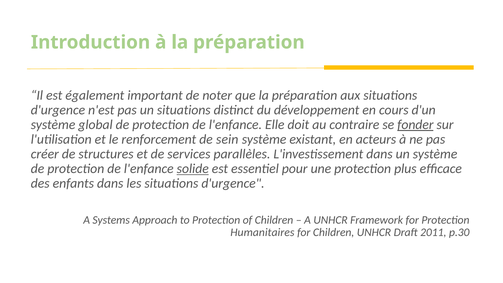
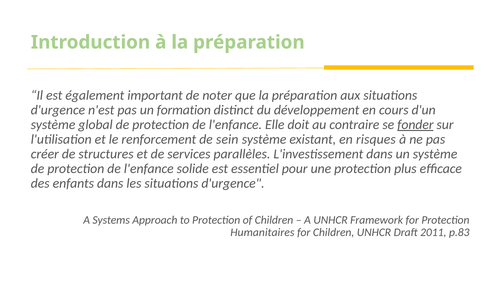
un situations: situations -> formation (184, 110)
acteurs: acteurs -> risques (376, 139)
solide underline: present -> none (193, 169)
p.30: p.30 -> p.83 (459, 232)
